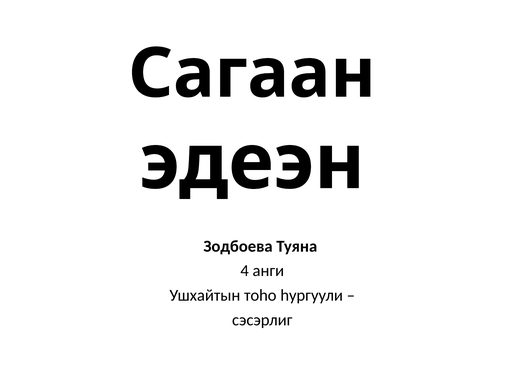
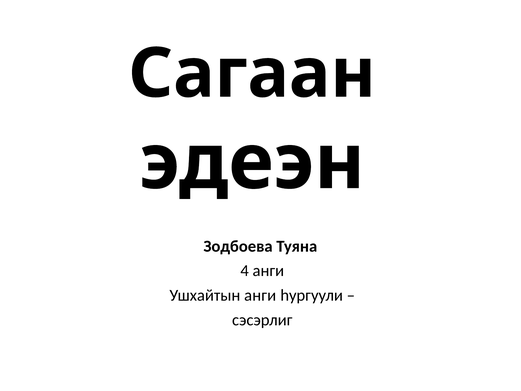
Ушхайтын тоhо: тоhо -> анги (260, 295)
